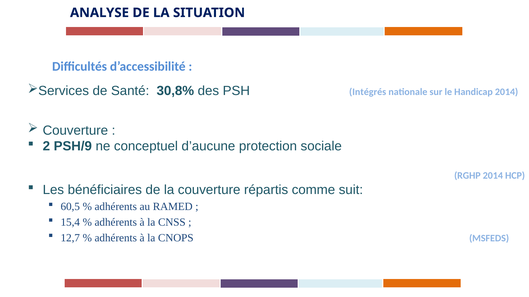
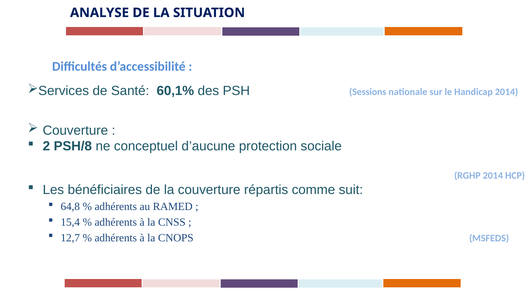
30,8%: 30,8% -> 60,1% (175, 91)
Intégrés: Intégrés -> Sessions (368, 92)
PSH/9: PSH/9 -> PSH/8 (73, 147)
60,5: 60,5 -> 64,8 (70, 207)
